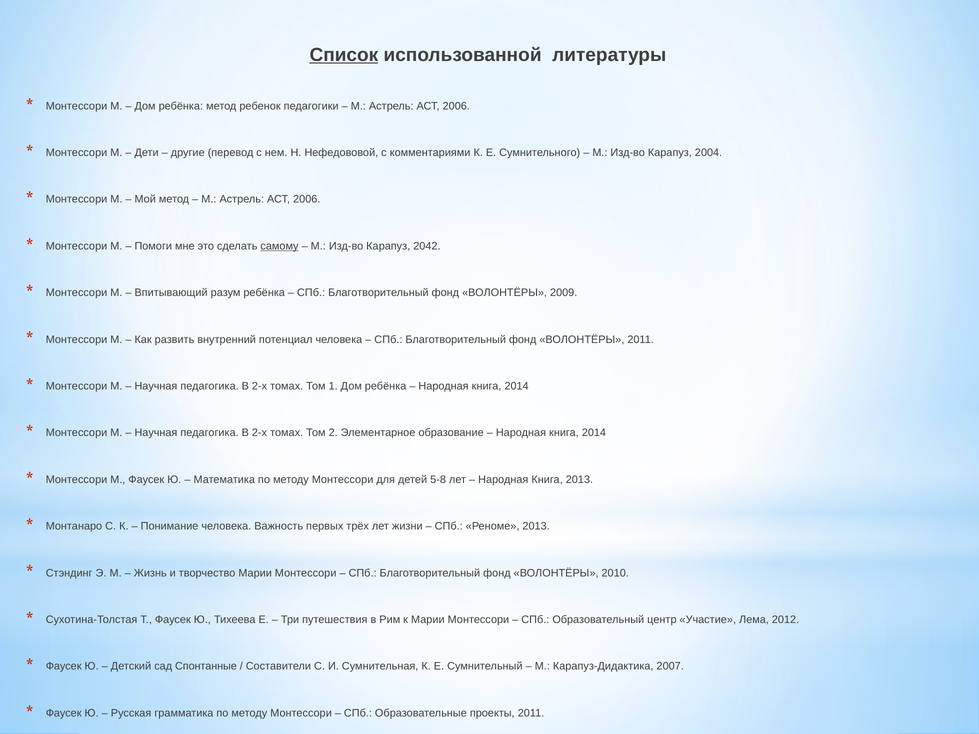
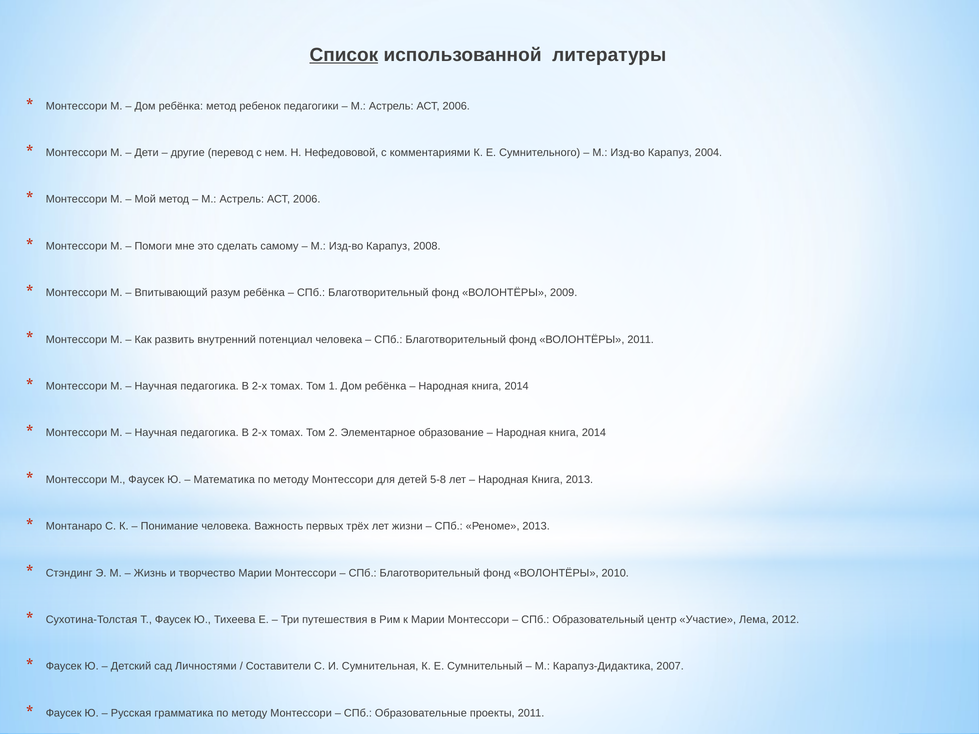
самому underline: present -> none (279, 246)
2042: 2042 -> 2008 (427, 246)
Спонтанные: Спонтанные -> Личностями (206, 667)
